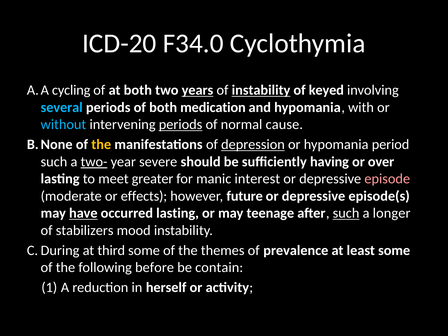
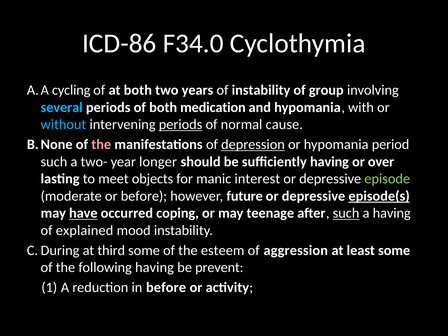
ICD-20: ICD-20 -> ICD-86 (119, 43)
years underline: present -> none (197, 90)
instability underline: present -> none (261, 90)
keyed: keyed -> group (326, 90)
the colour: yellow -> pink (101, 145)
two- underline: present -> none (94, 162)
severe: severe -> longer (158, 162)
greater: greater -> objects (153, 179)
episode colour: pink -> light green (387, 179)
or effects: effects -> before (144, 196)
episode(s underline: none -> present (379, 196)
occurred lasting: lasting -> coping (178, 213)
a longer: longer -> having (392, 213)
stabilizers: stabilizers -> explained (85, 230)
themes: themes -> esteem (223, 250)
prevalence: prevalence -> aggression (296, 250)
following before: before -> having (155, 268)
contain: contain -> prevent (219, 268)
in herself: herself -> before (166, 288)
